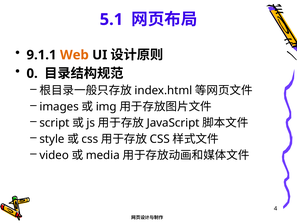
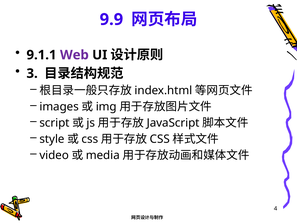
5.1: 5.1 -> 9.9 (111, 19)
Web colour: orange -> purple (74, 55)
0: 0 -> 3 (32, 73)
